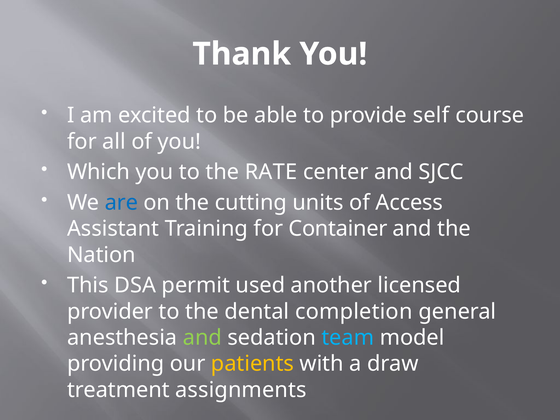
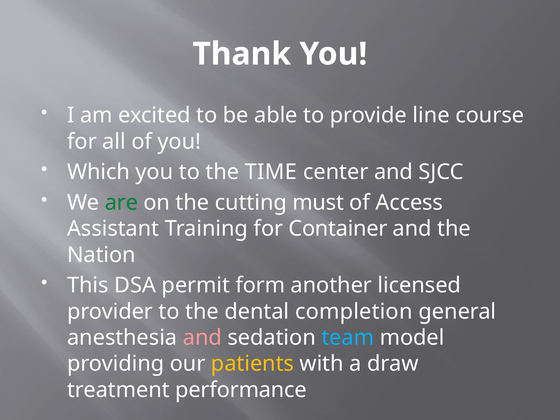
self: self -> line (431, 115)
RATE: RATE -> TIME (271, 172)
are colour: blue -> green (121, 203)
units: units -> must (318, 203)
used: used -> form (260, 285)
and colour: light green -> pink (202, 338)
assignments: assignments -> performance (241, 390)
